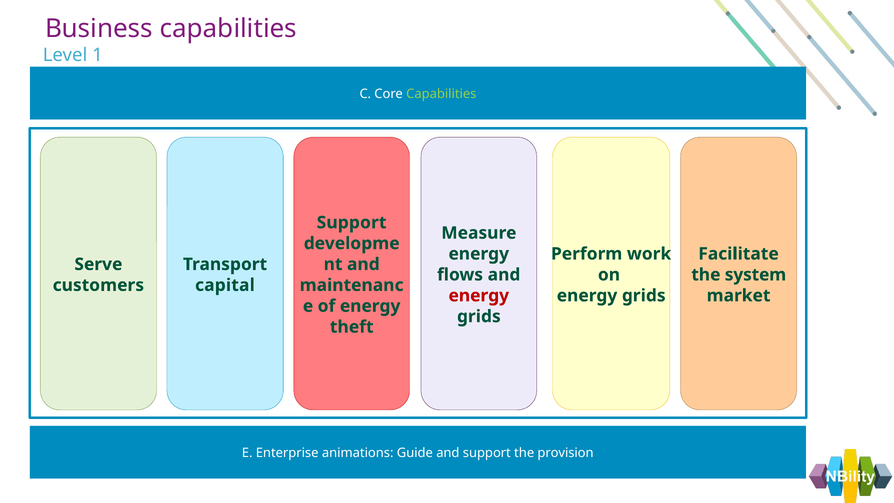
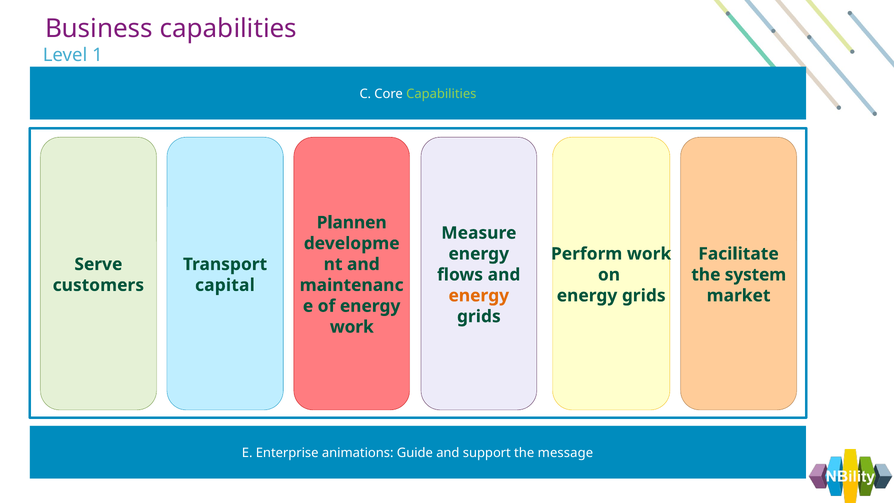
Support: Support -> Plannen (352, 223)
energy colour: red -> orange (479, 296)
theft: theft -> work (352, 327)
provision: provision -> message (565, 453)
